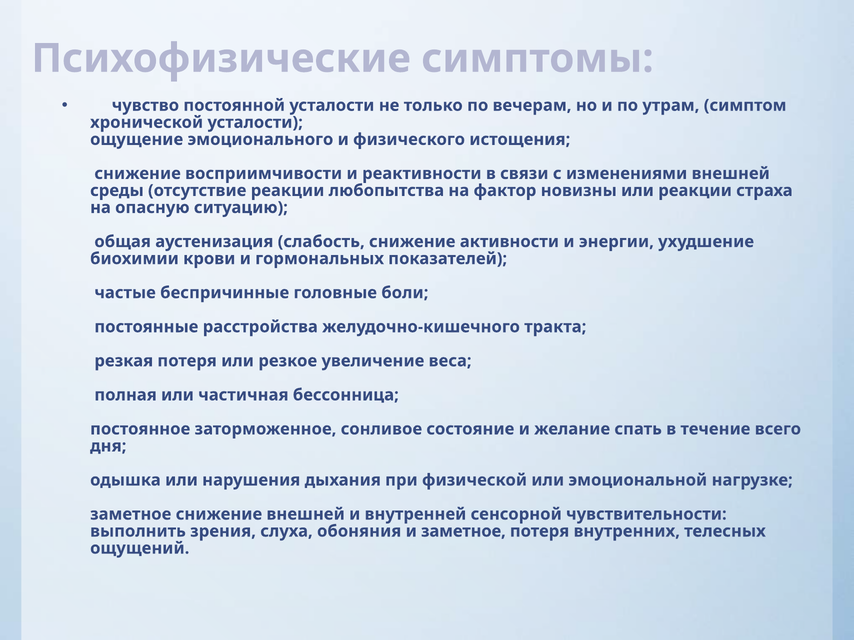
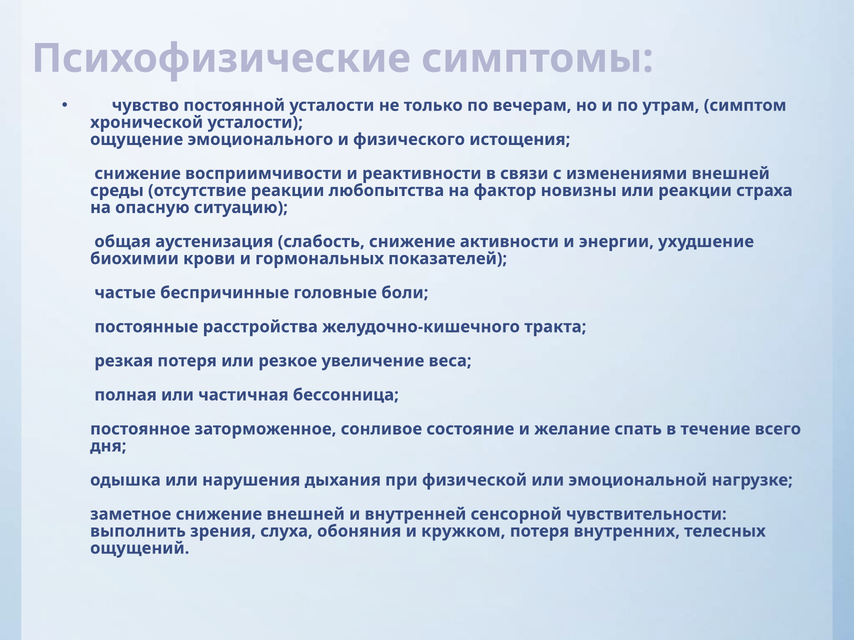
и заметное: заметное -> кружком (463, 532)
